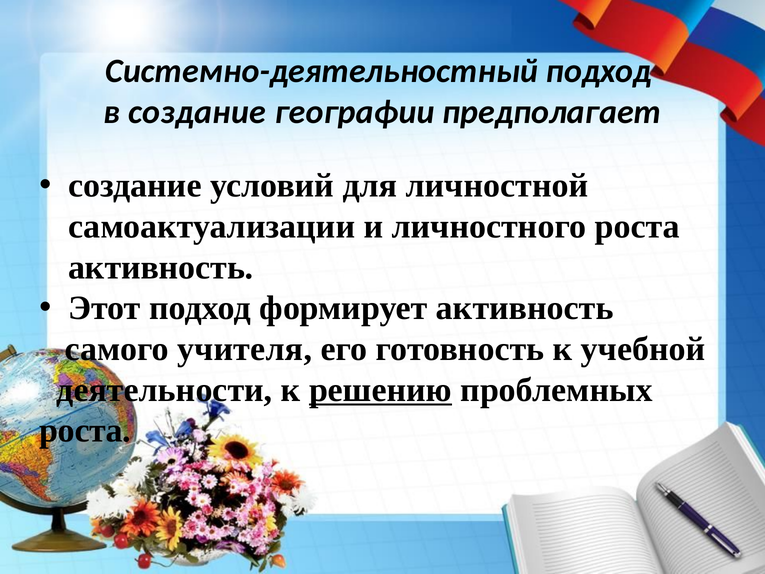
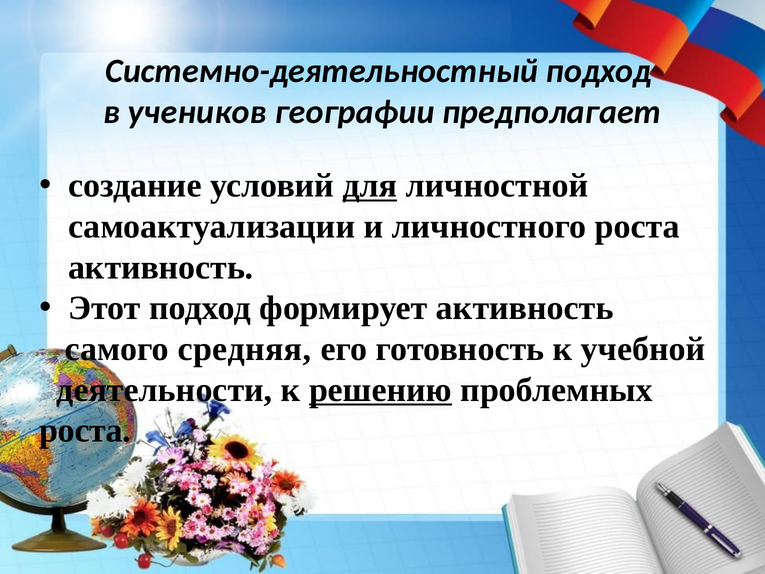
в создание: создание -> учеников (197, 112)
для underline: none -> present (370, 186)
учителя: учителя -> средняя (244, 349)
